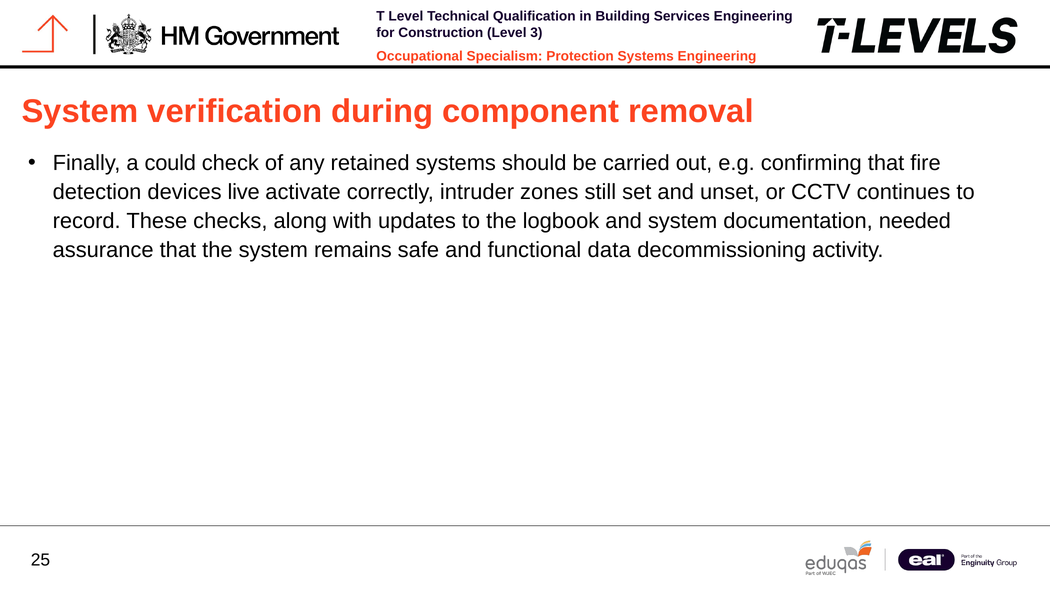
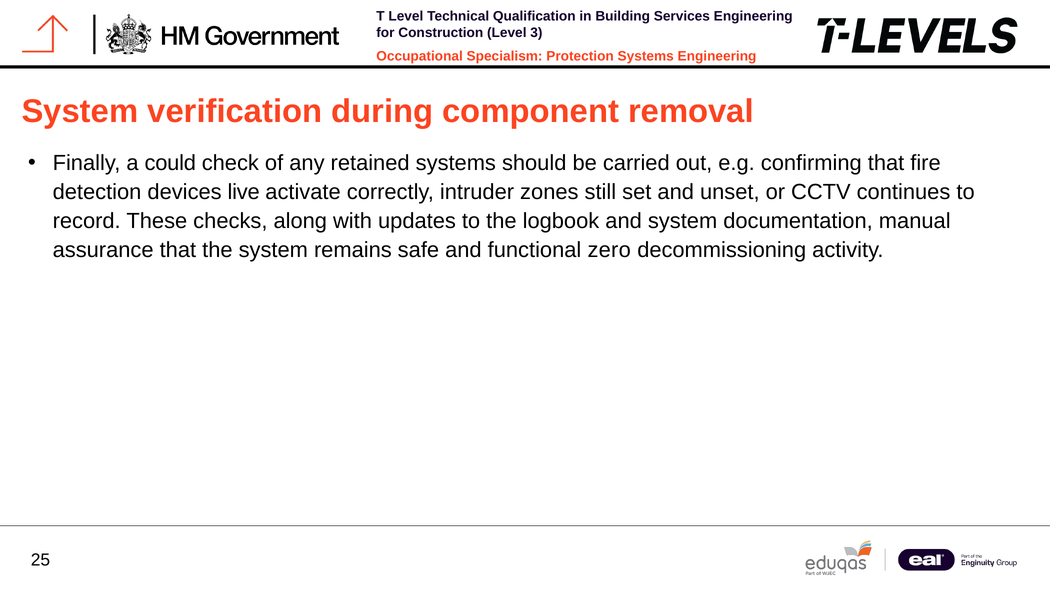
needed: needed -> manual (915, 221)
data: data -> zero (609, 250)
